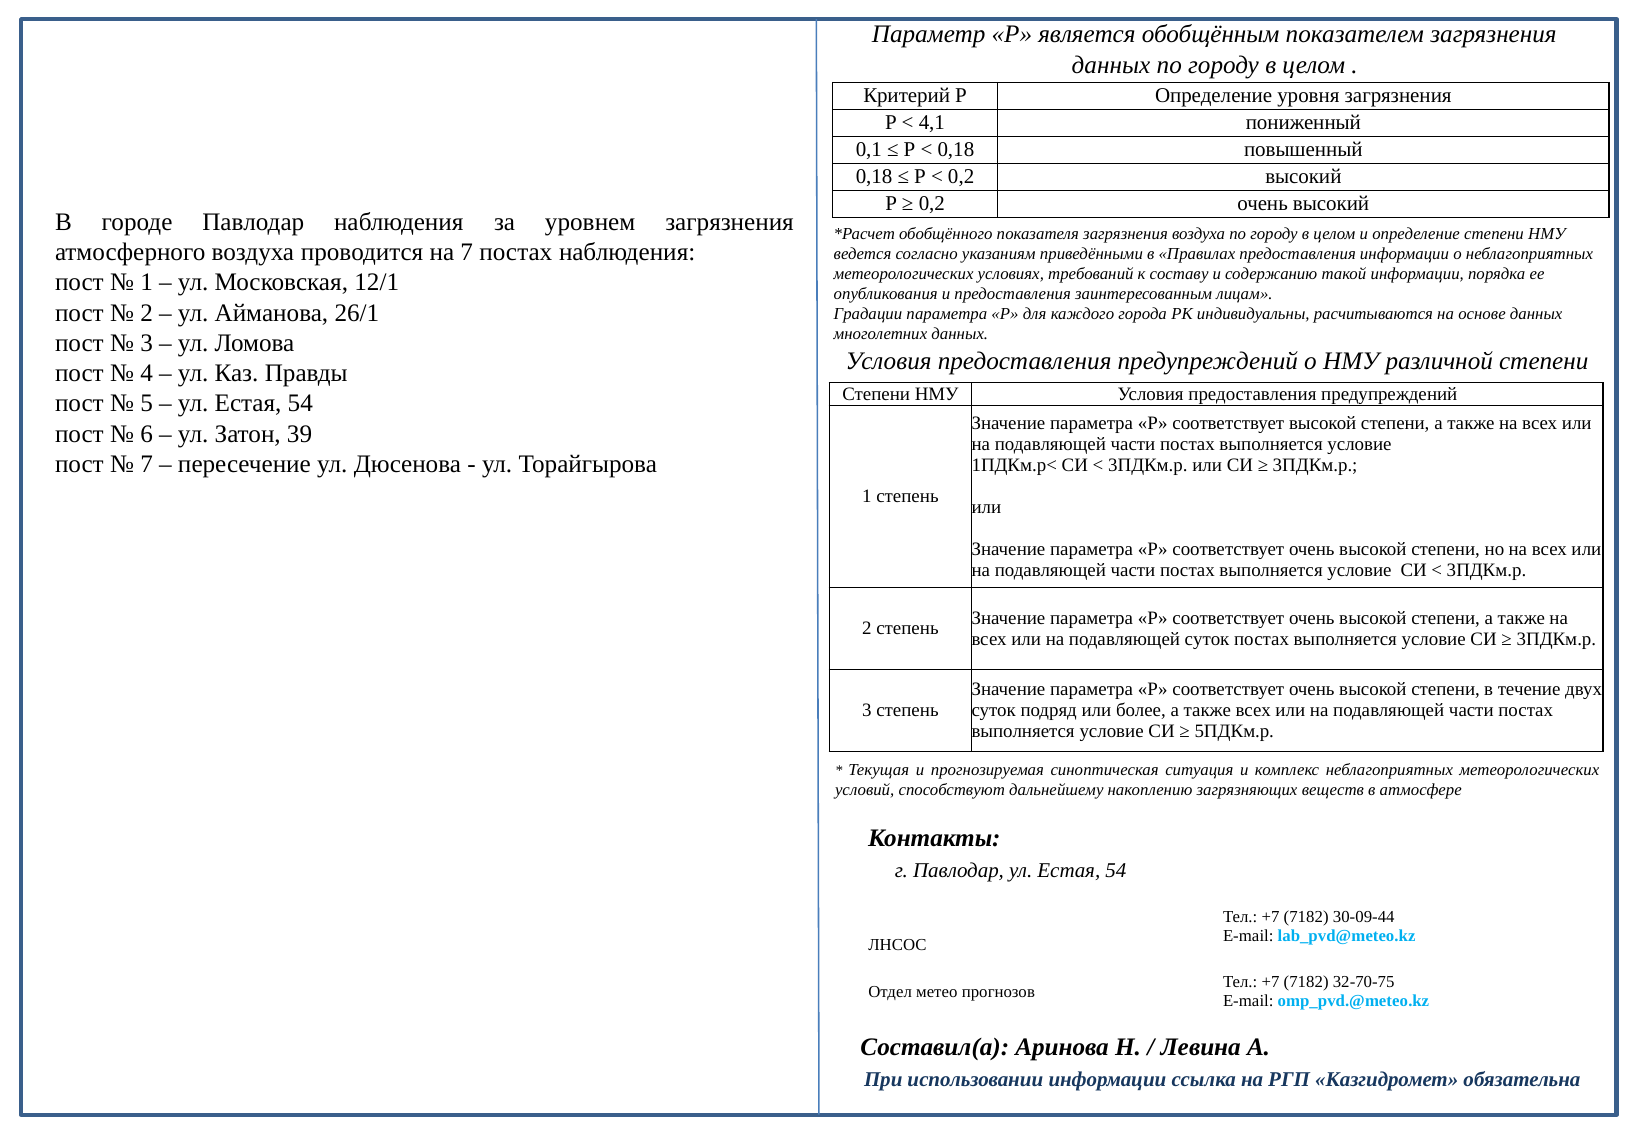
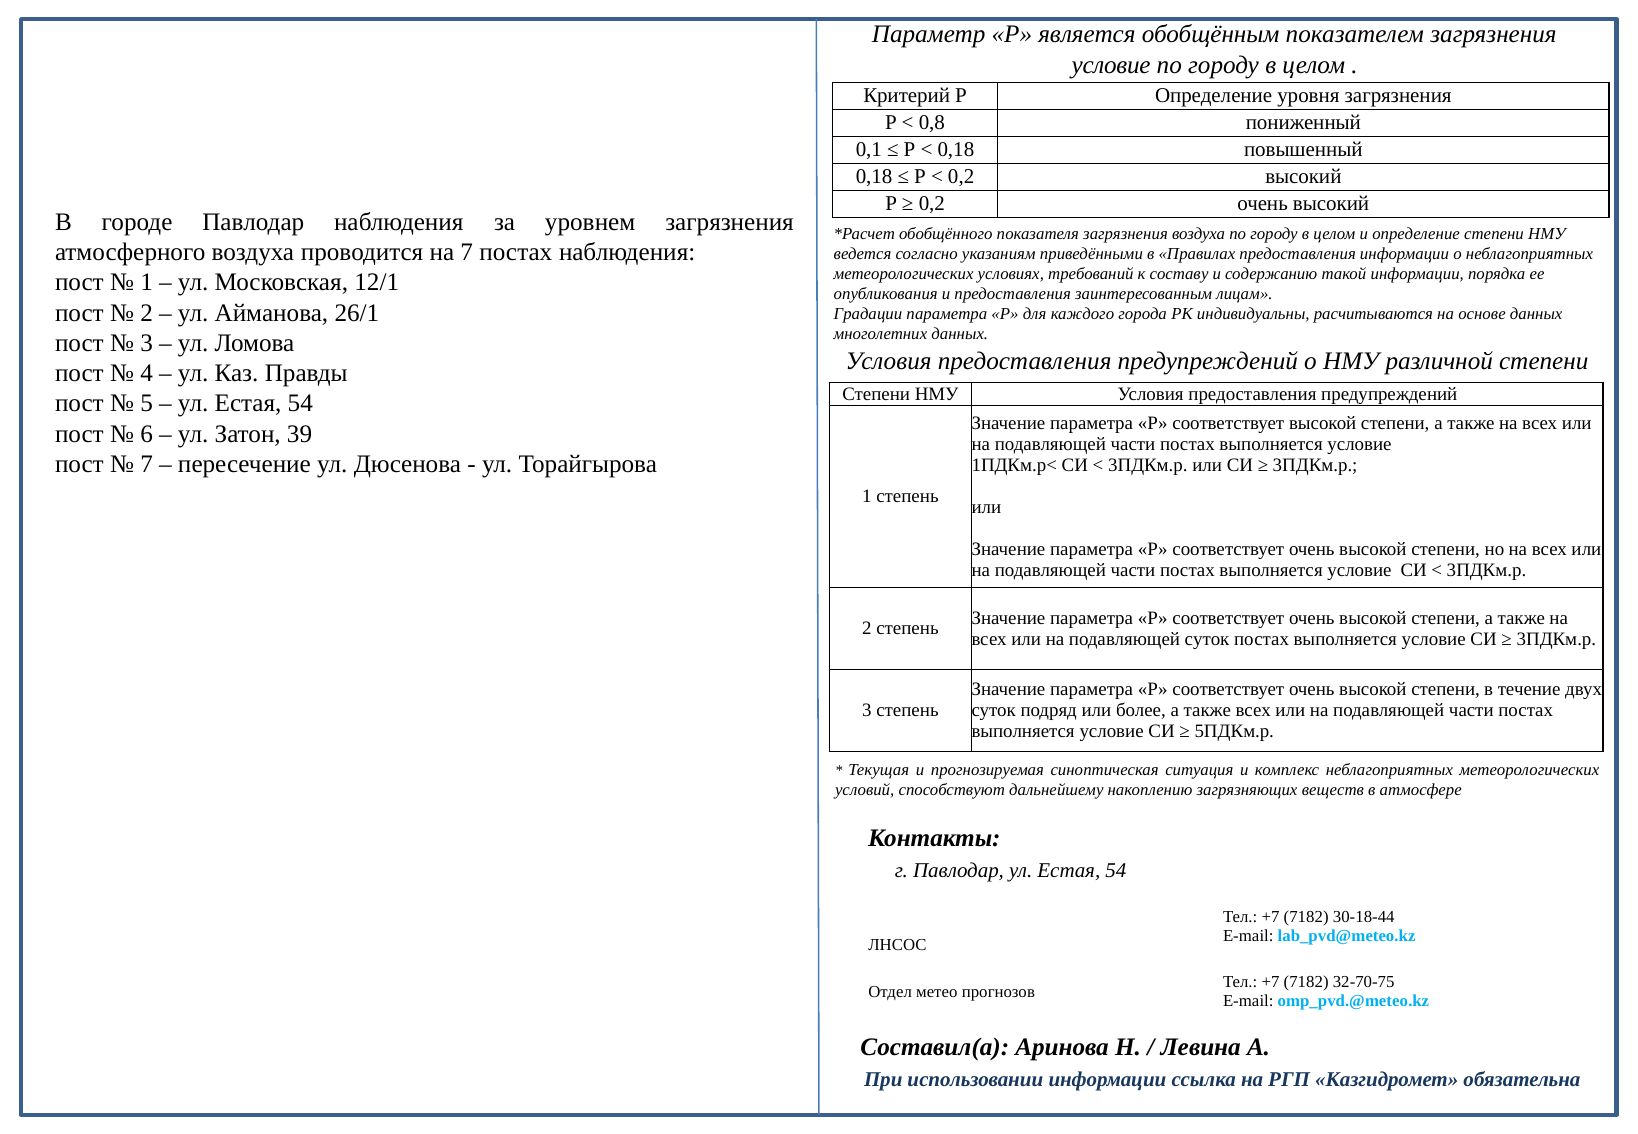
данных: данных -> условие (1111, 65)
4,1: 4,1 -> 0,8 (932, 123)
30-09-44: 30-09-44 -> 30-18-44 (1364, 917)
